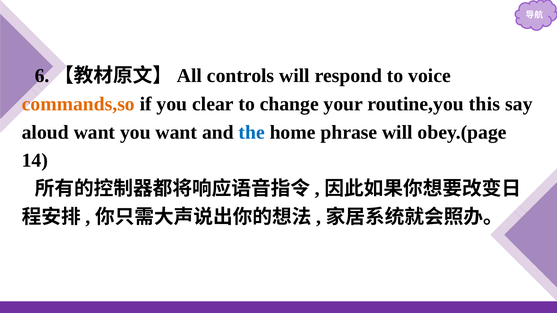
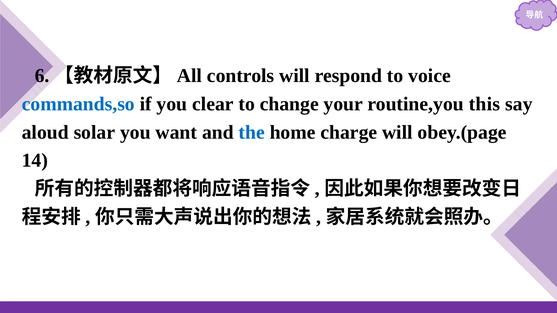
commands,so colour: orange -> blue (78, 104)
aloud want: want -> solar (94, 132)
phrase: phrase -> charge (349, 132)
